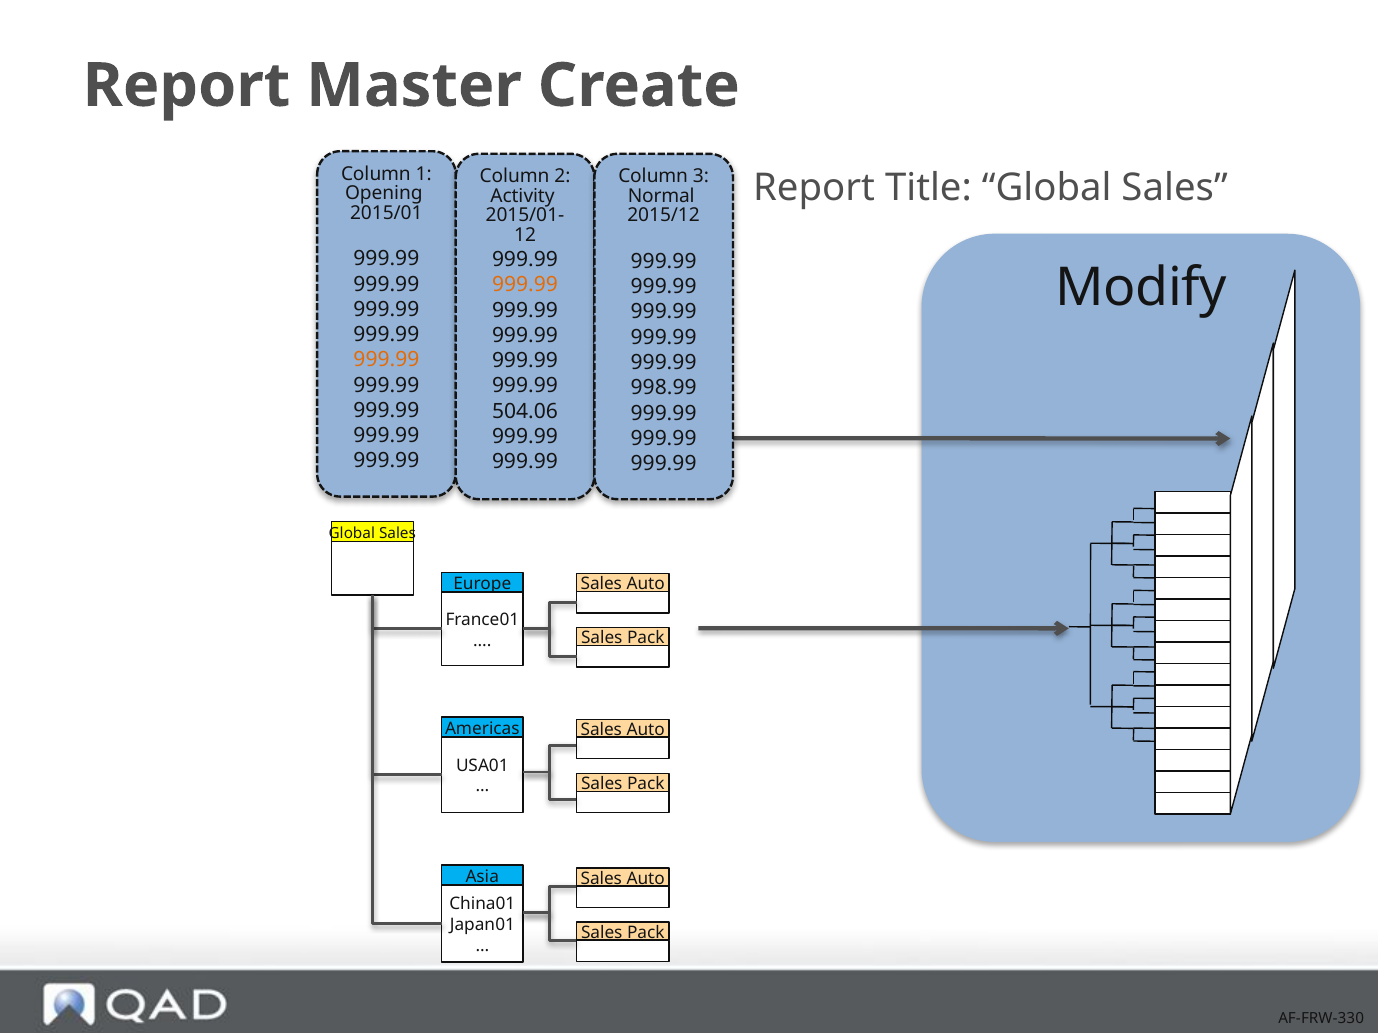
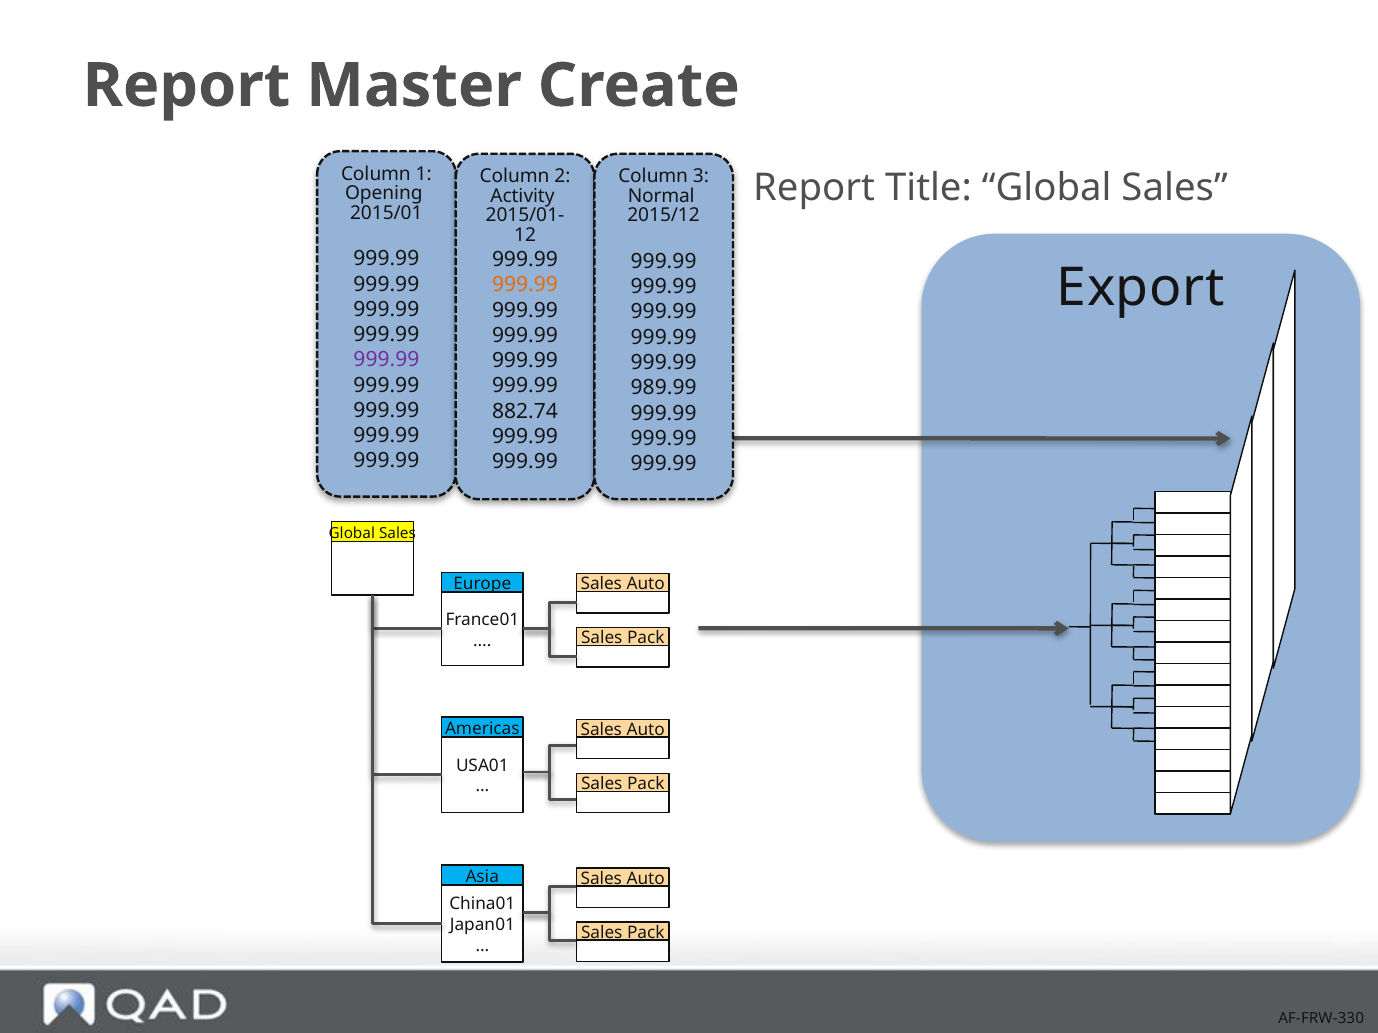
Modify: Modify -> Export (1141, 288)
999.99 colour: orange -> purple (386, 360)
998.99: 998.99 -> 989.99 (664, 388)
504.06: 504.06 -> 882.74 (525, 411)
